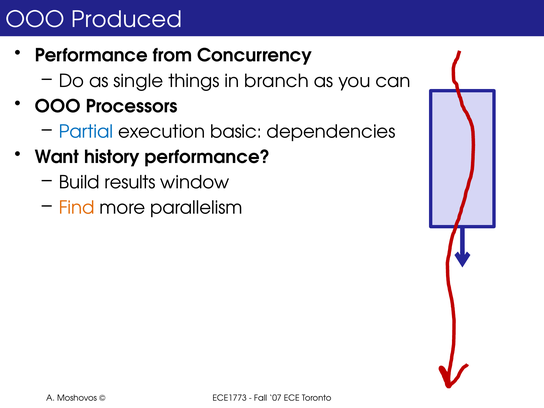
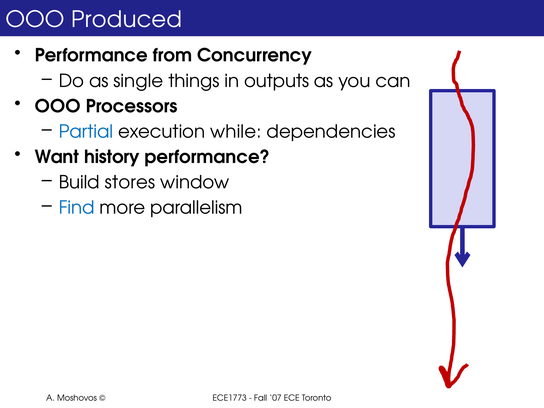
branch: branch -> outputs (277, 81)
basic: basic -> while (236, 132)
results: results -> stores (130, 183)
Find colour: orange -> blue (77, 208)
